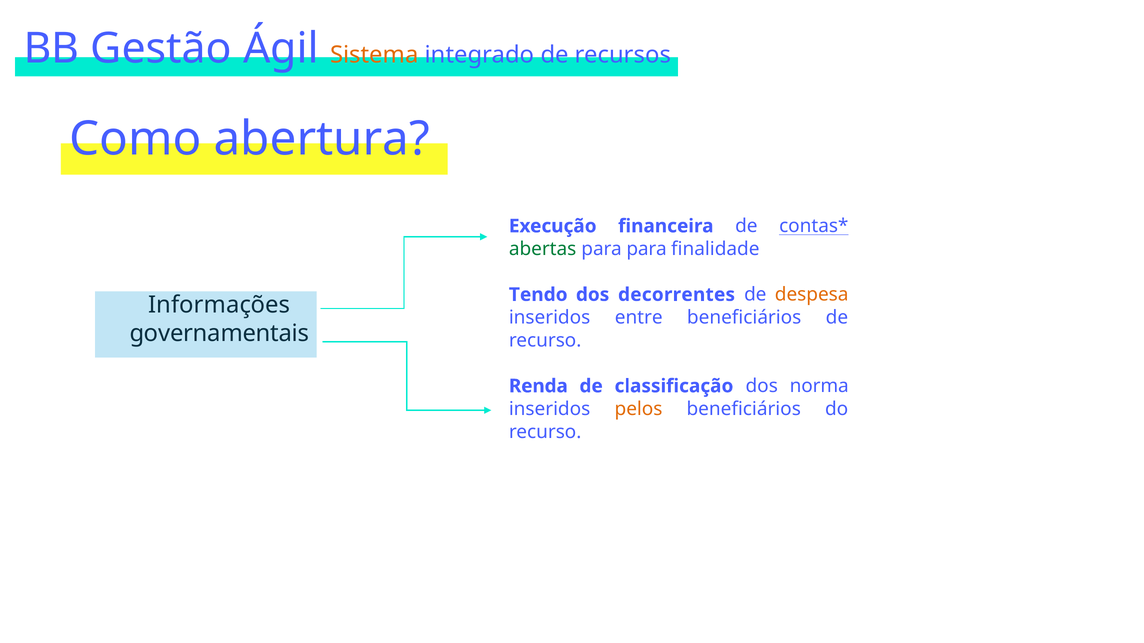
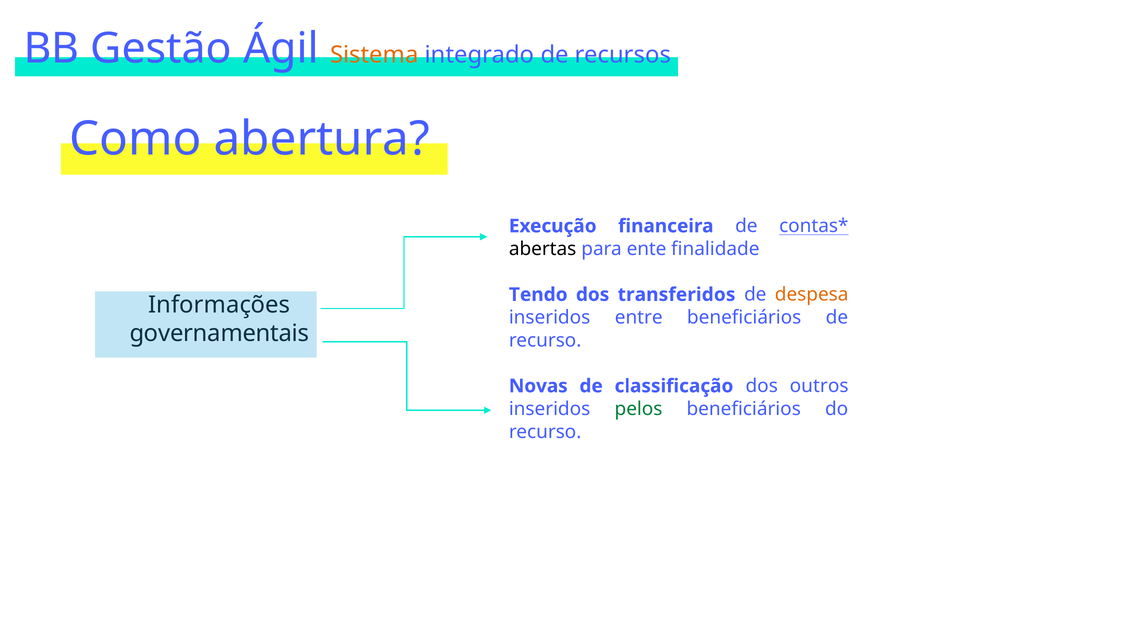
abertas colour: green -> black (543, 249)
para para: para -> ente (647, 249)
decorrentes: decorrentes -> transferidos (677, 295)
Renda: Renda -> Novas (538, 386)
norma: norma -> outros (819, 386)
pelos colour: orange -> green (639, 409)
